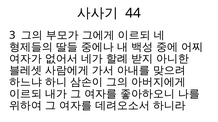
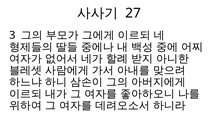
44: 44 -> 27 (133, 13)
